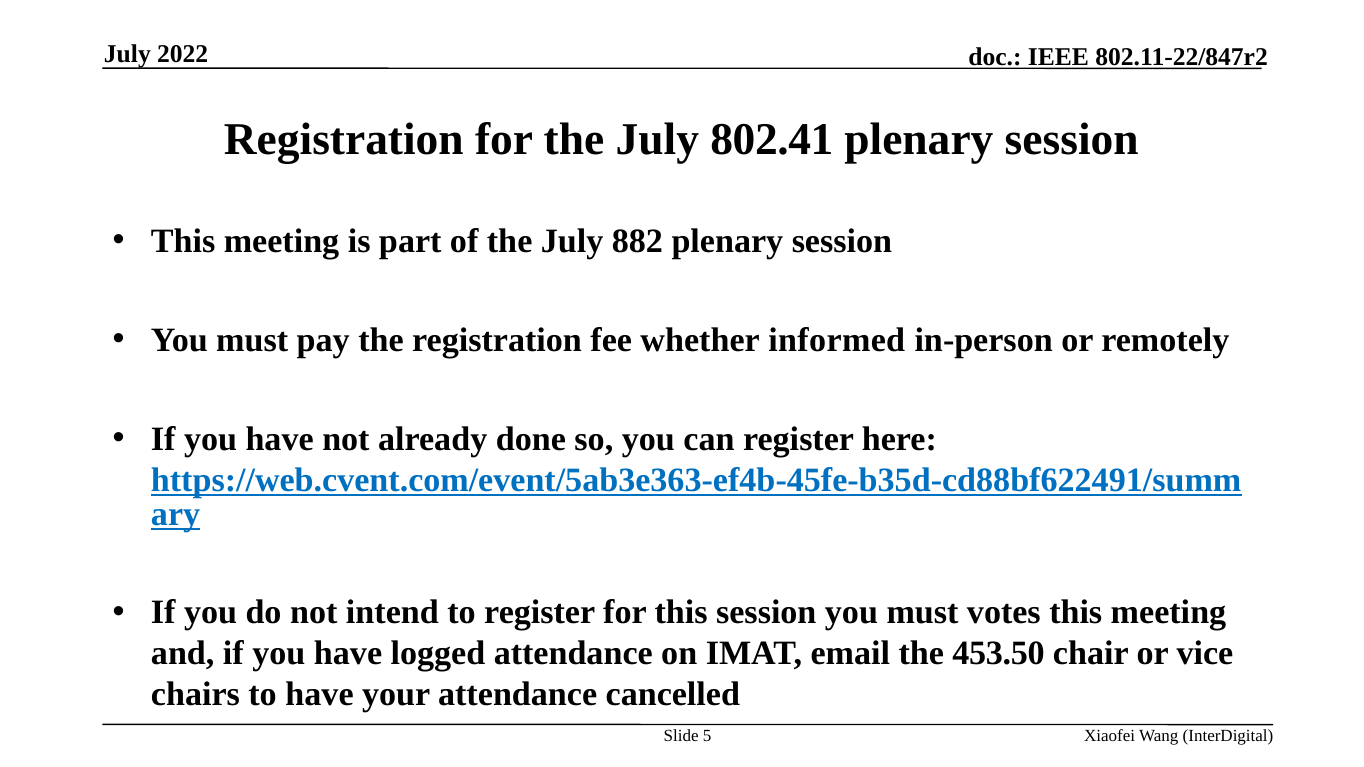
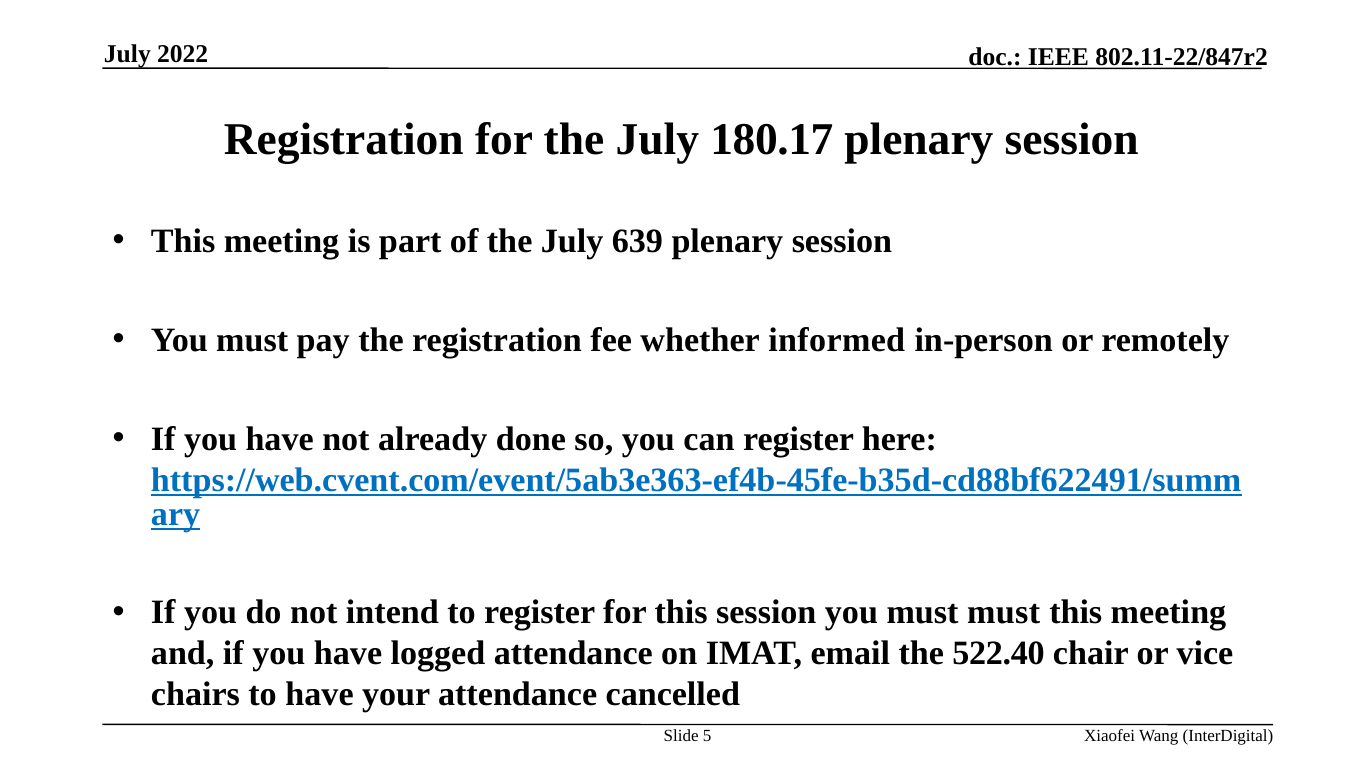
802.41: 802.41 -> 180.17 (772, 139)
882: 882 -> 639 (637, 241)
must votes: votes -> must (1004, 613)
453.50: 453.50 -> 522.40 (999, 654)
